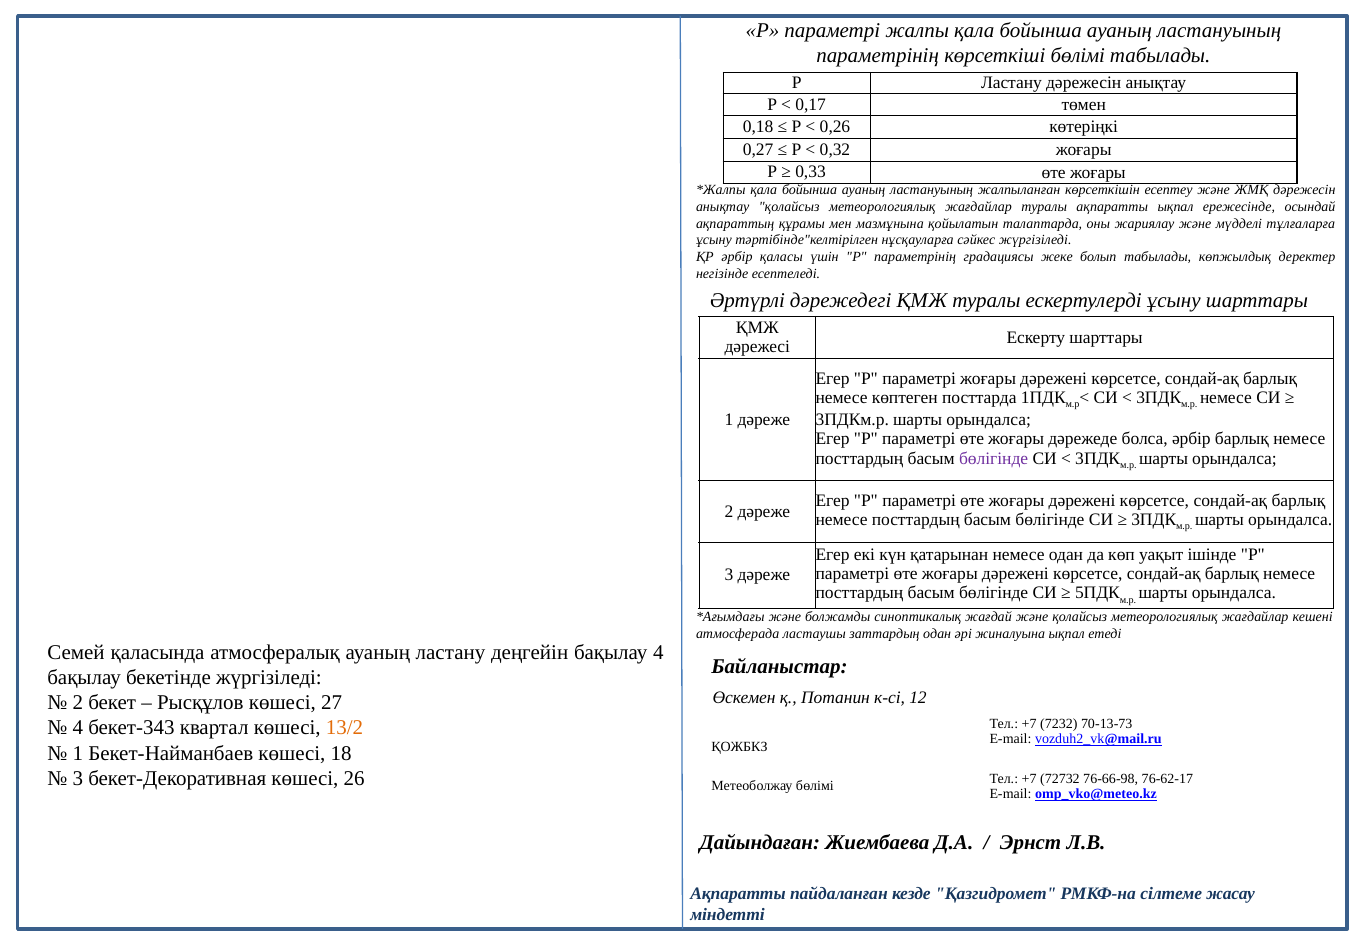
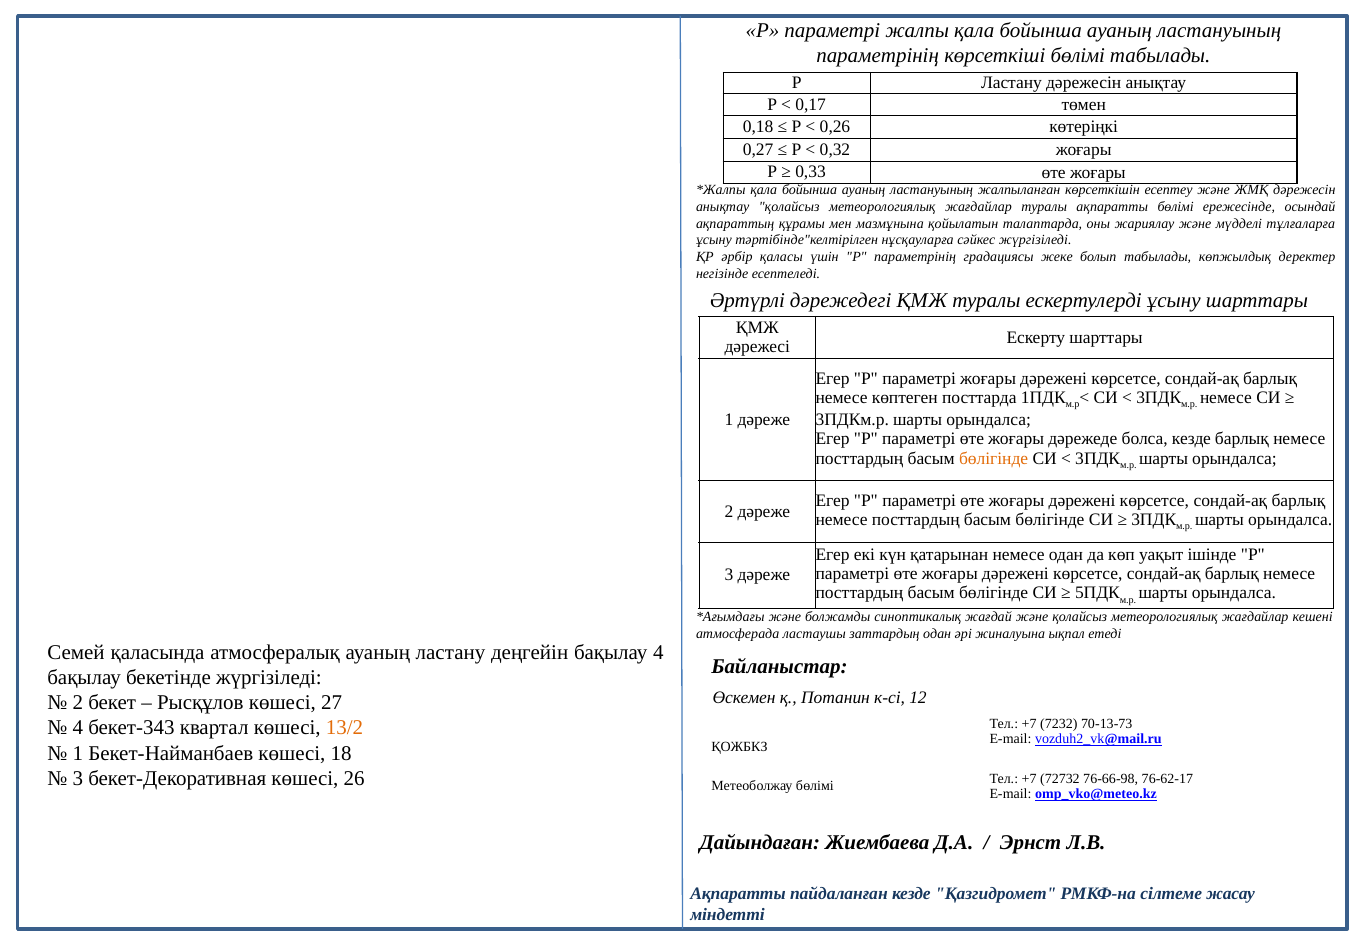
ақпаратты ықпал: ықпал -> бөлімі (1176, 207)
болса әрбір: әрбір -> кезде (1191, 439)
бөлігінде colour: purple -> orange (994, 458)
